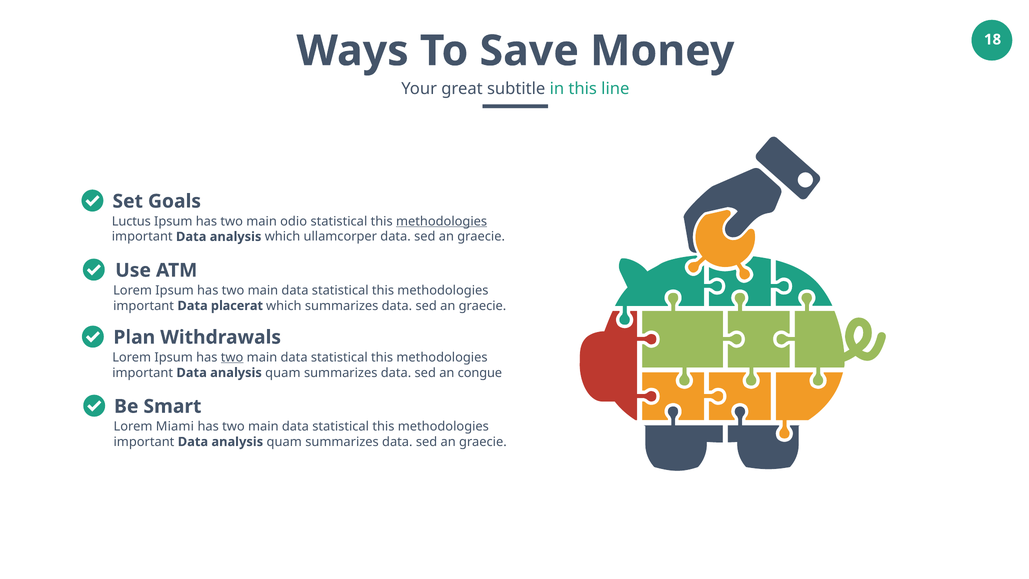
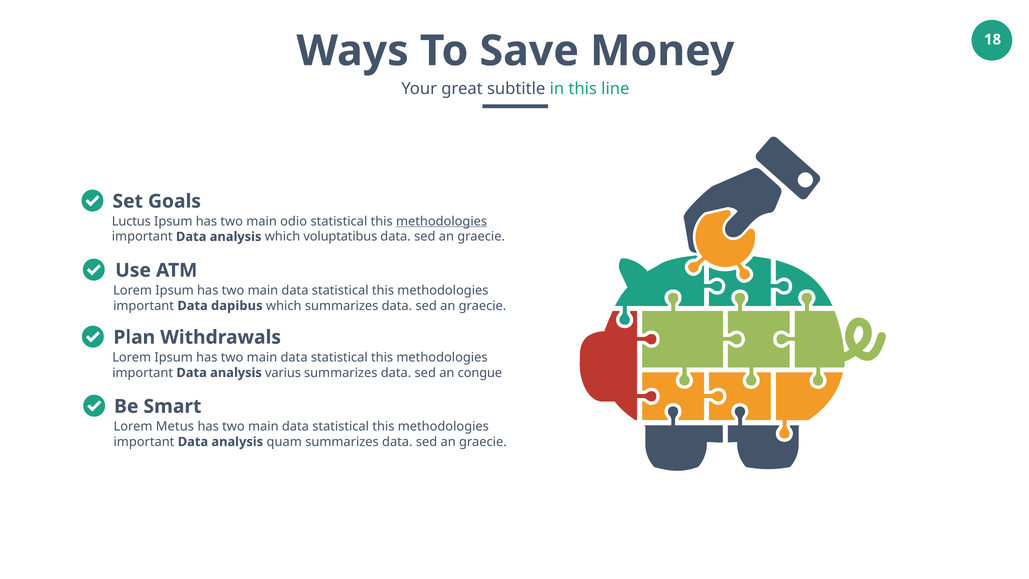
ullamcorper: ullamcorper -> voluptatibus (340, 237)
placerat: placerat -> dapibus (237, 306)
two underline: present -> none (232, 357)
quam: quam -> varius (283, 373)
Miami: Miami -> Metus (175, 426)
